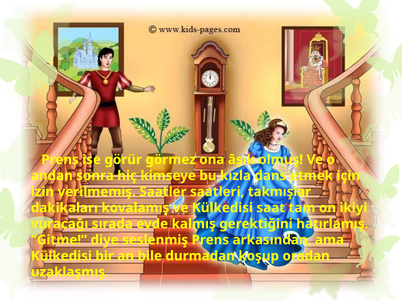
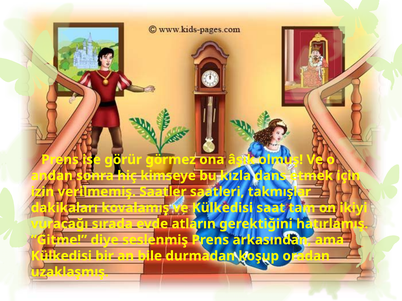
kalmış: kalmış -> atların (194, 224)
